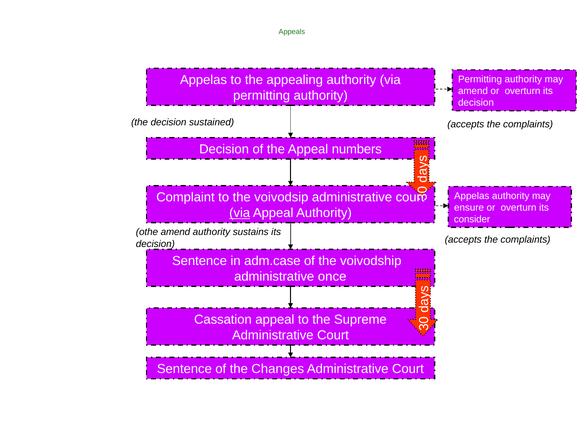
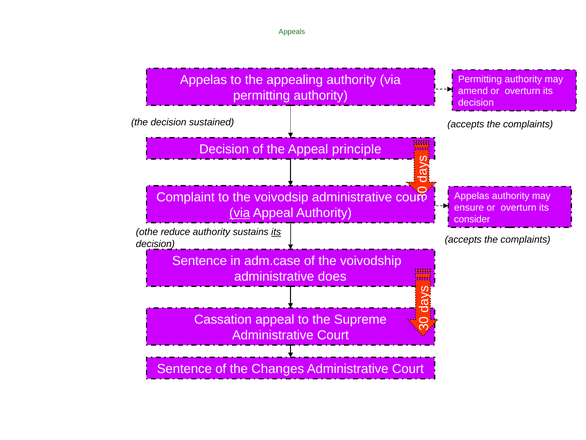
numbers: numbers -> principle (357, 149)
othe amend: amend -> reduce (175, 232)
its underline: none -> present (276, 232)
once: once -> does (332, 276)
